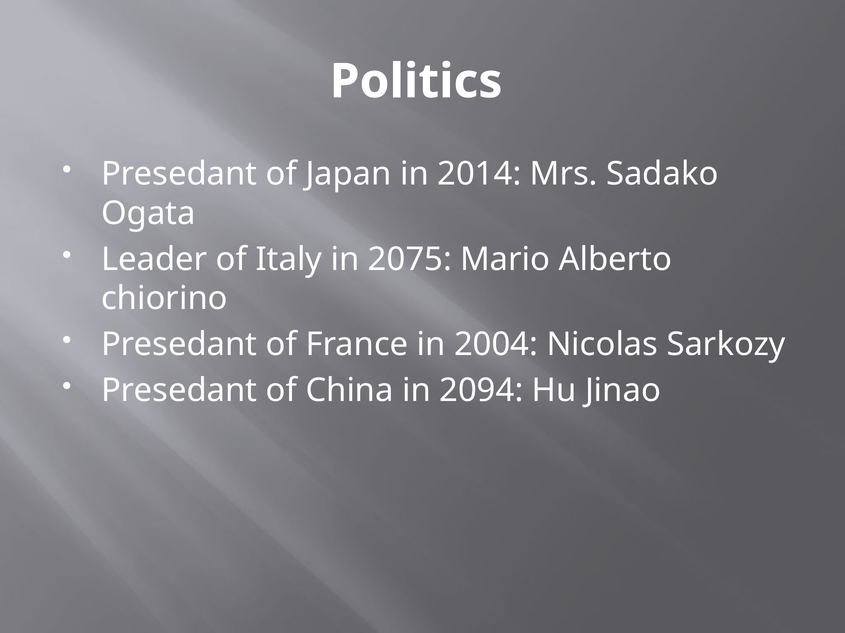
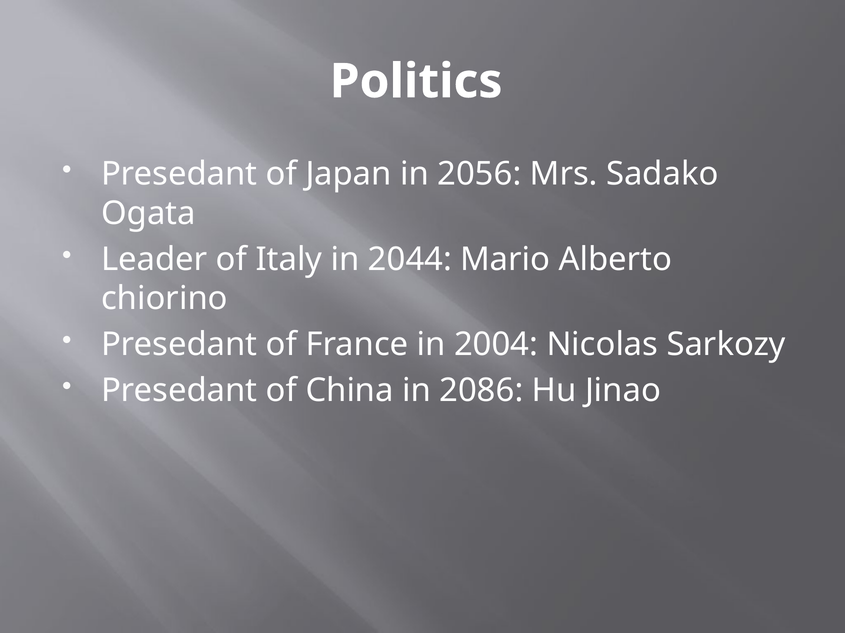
2014: 2014 -> 2056 (479, 174)
2075: 2075 -> 2044 (410, 260)
2094: 2094 -> 2086 (481, 391)
